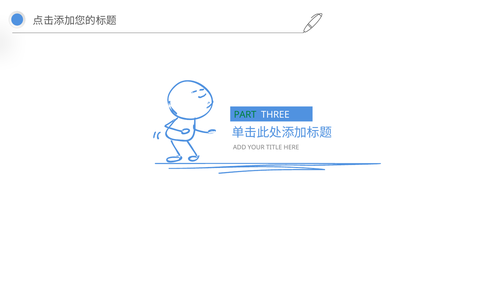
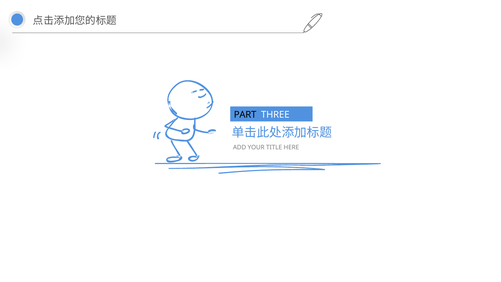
PART colour: green -> black (245, 115)
